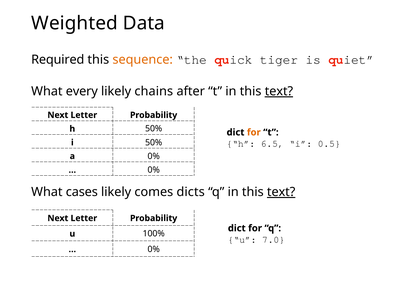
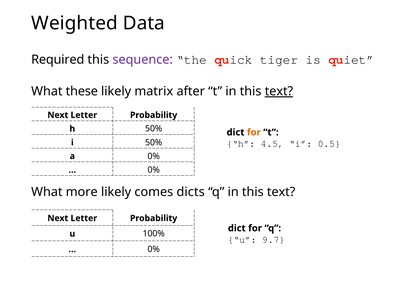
sequence colour: orange -> purple (143, 60)
every: every -> these (82, 91)
chains: chains -> matrix (154, 91)
6.5: 6.5 -> 4.5 (272, 144)
cases: cases -> more (82, 192)
text underline: present -> none (281, 192)
7.0: 7.0 -> 9.7 (273, 239)
